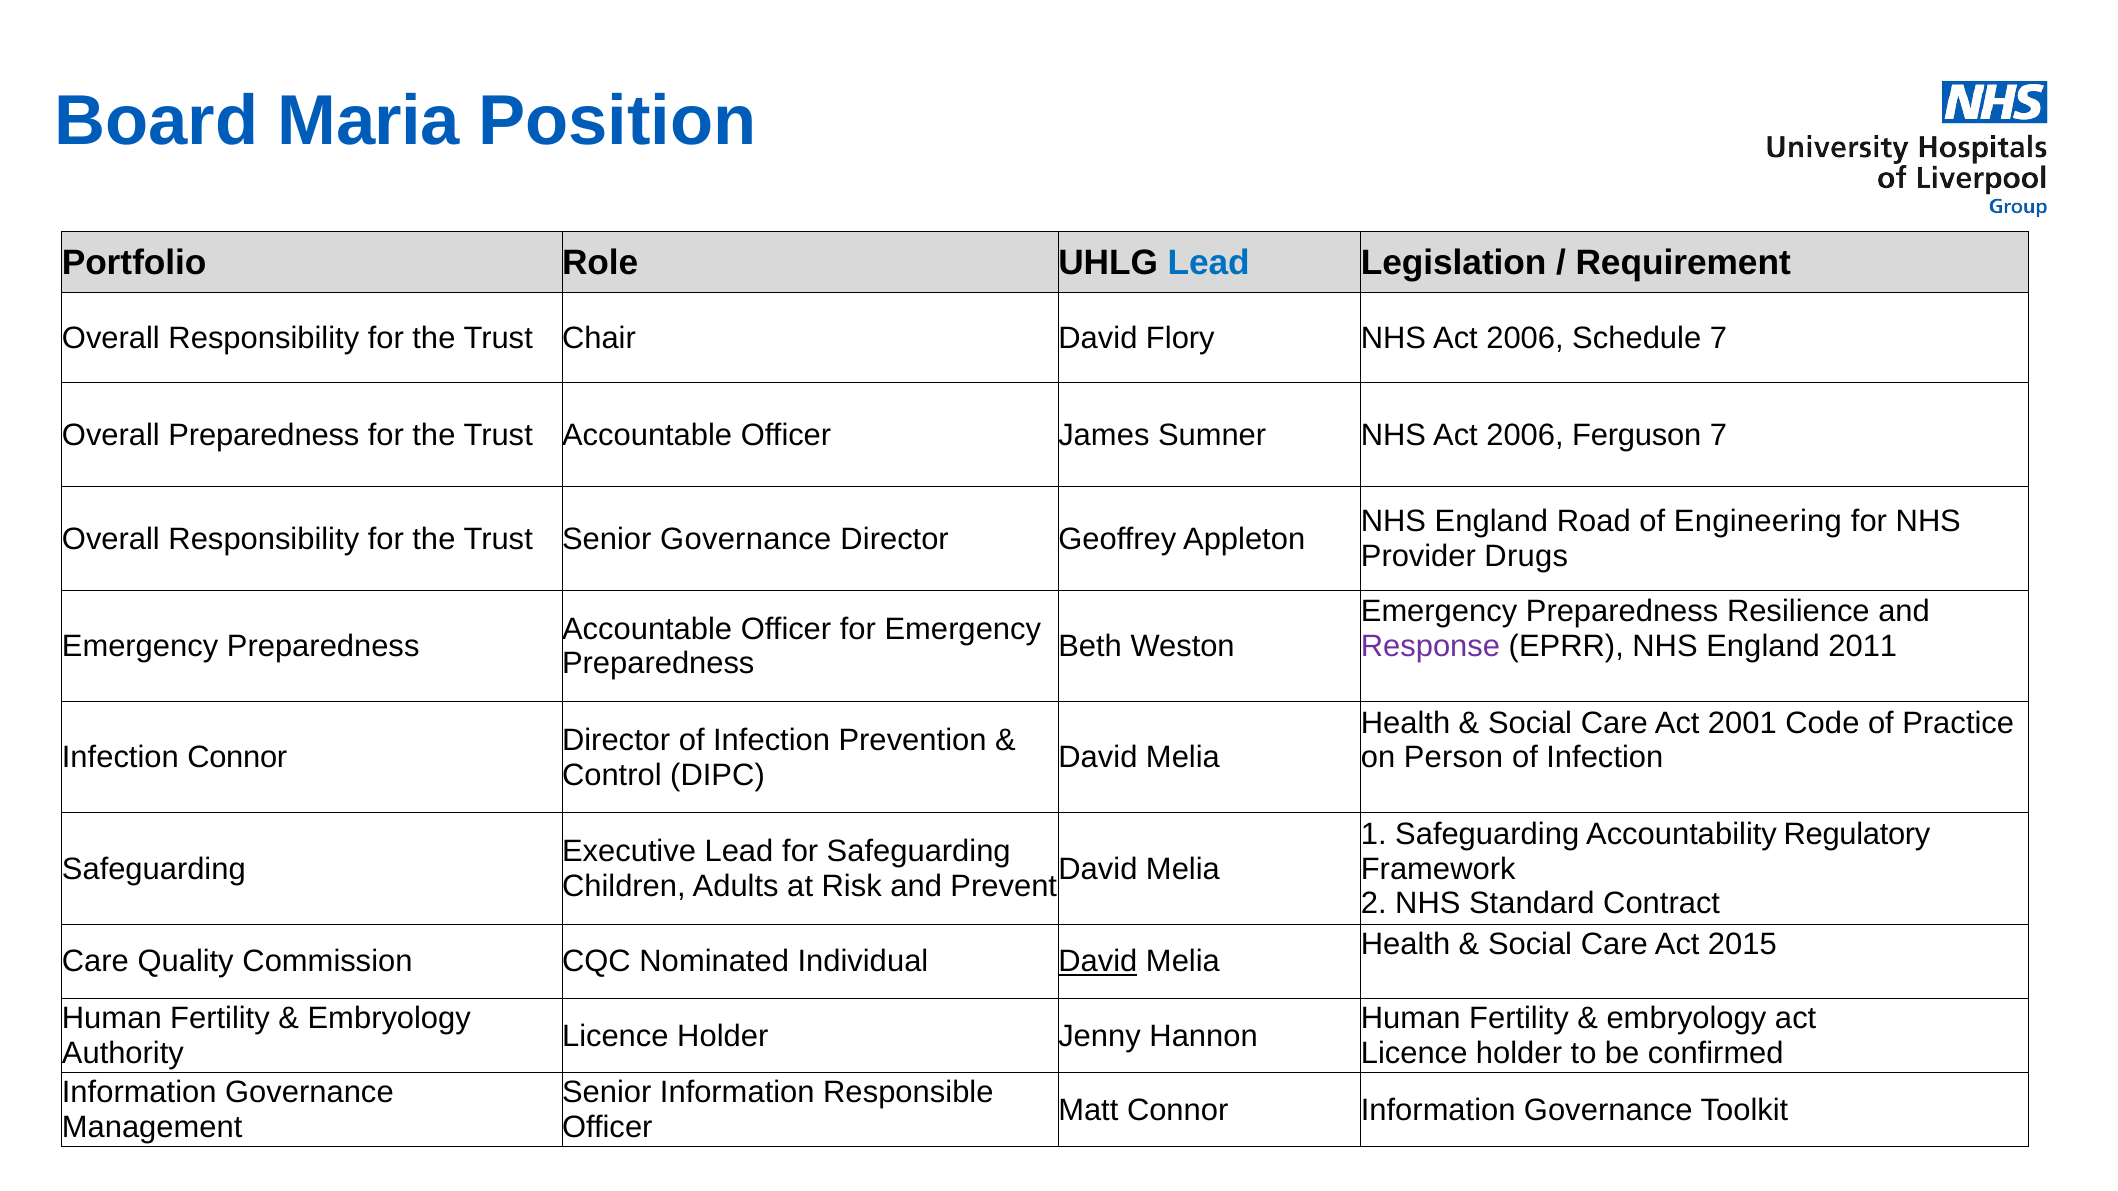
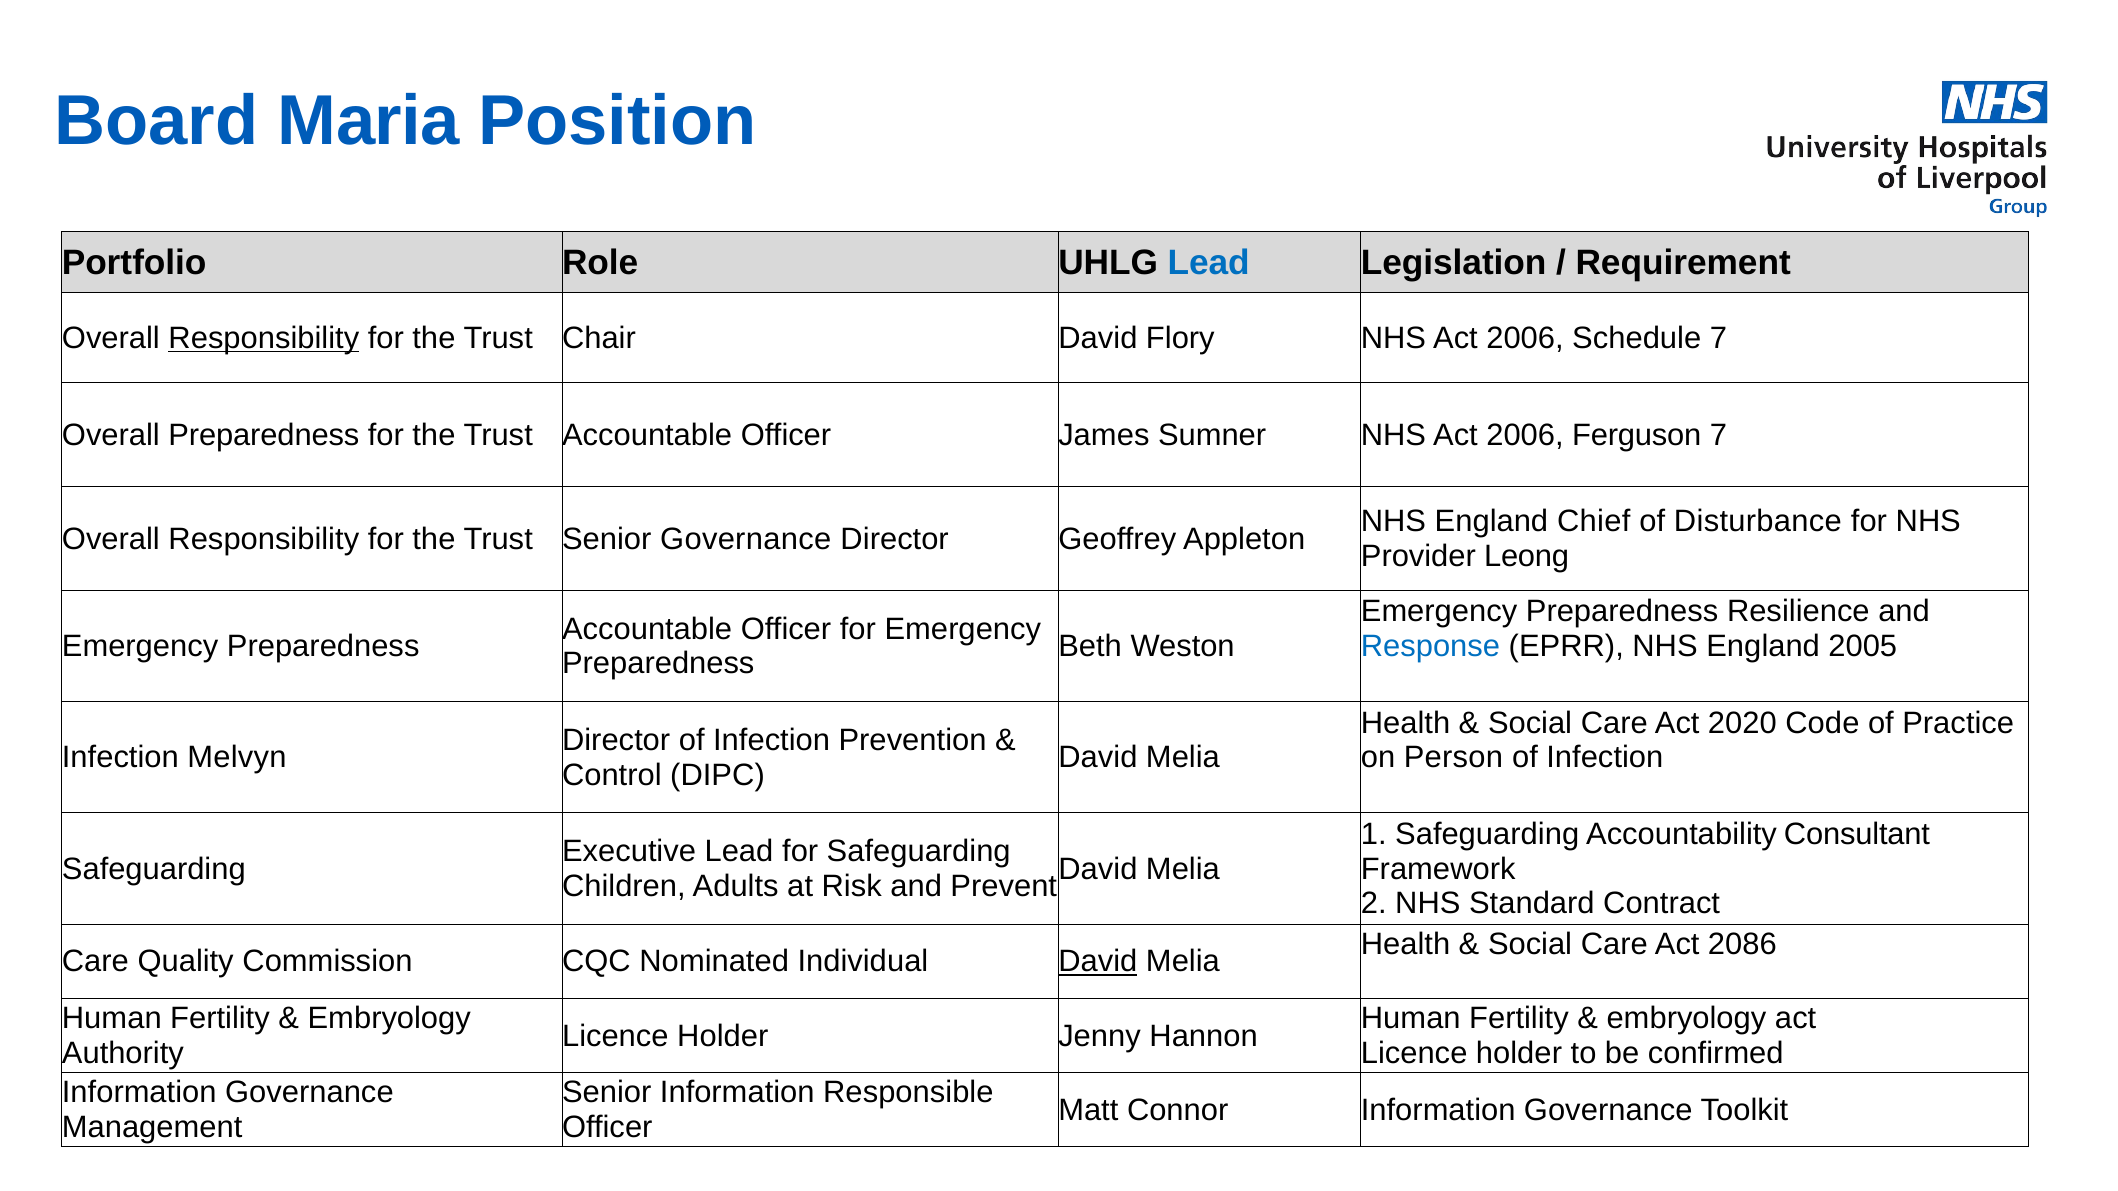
Responsibility underline: none -> present (264, 338)
Road: Road -> Chief (1594, 522)
Engineering: Engineering -> Disturbance (1758, 522)
Drugs: Drugs -> Leong (1527, 556)
Response colour: purple -> blue (1430, 647)
2011: 2011 -> 2005 (1863, 647)
2001: 2001 -> 2020 (1742, 723)
Infection Connor: Connor -> Melvyn (237, 758)
Regulatory: Regulatory -> Consultant (1857, 834)
2015: 2015 -> 2086 (1742, 945)
